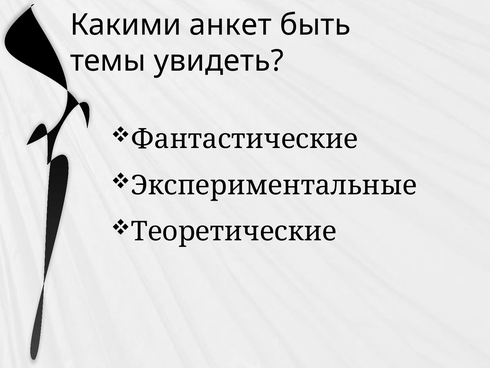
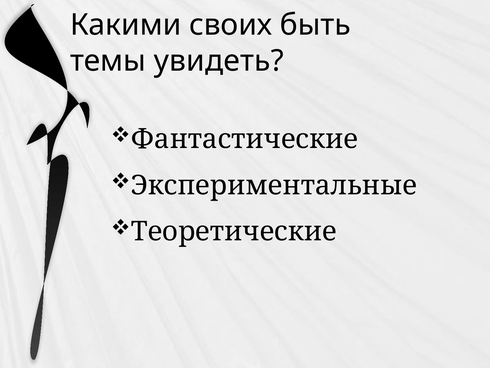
анкет: анкет -> своих (231, 25)
